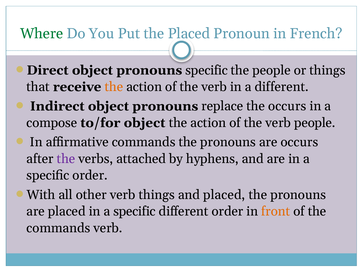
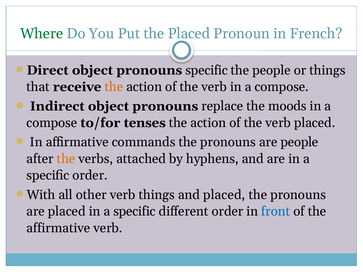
verb in a different: different -> compose (282, 87)
the occurs: occurs -> moods (287, 106)
to/for object: object -> tenses (145, 123)
verb people: people -> placed (315, 123)
are occurs: occurs -> people (299, 142)
the colour: purple -> orange (66, 159)
front colour: orange -> blue (276, 212)
commands: commands -> affirmative (58, 228)
